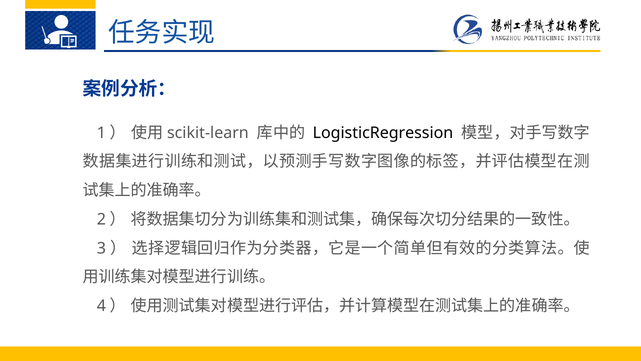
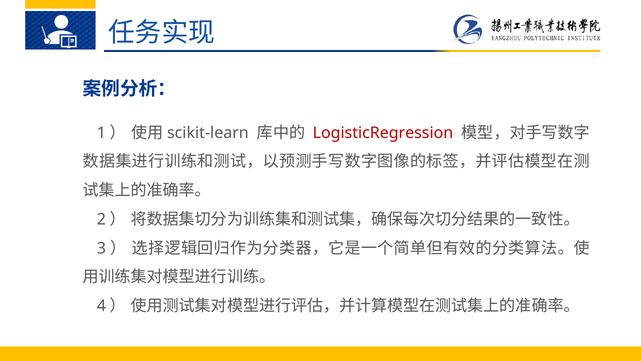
LogisticRegression colour: black -> red (383, 133)
